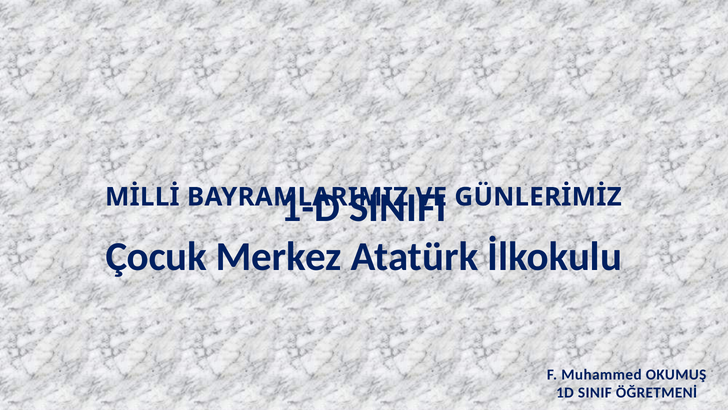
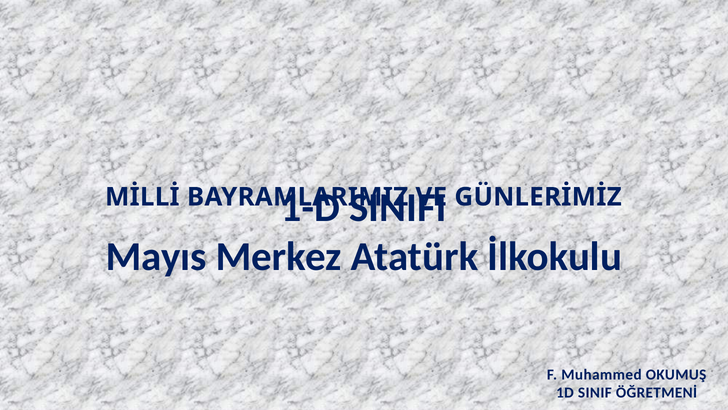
Çocuk: Çocuk -> Mayıs (156, 256)
